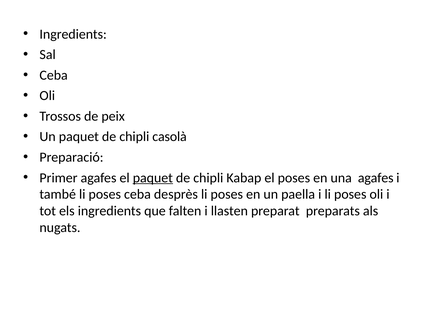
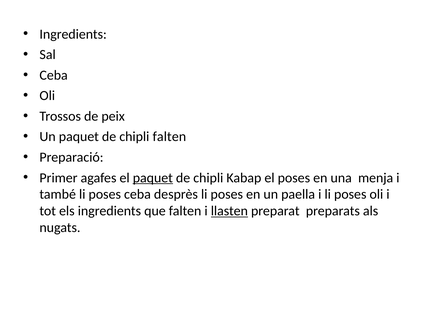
chipli casolà: casolà -> falten (169, 137)
una agafes: agafes -> menja (376, 178)
llasten underline: none -> present (229, 211)
